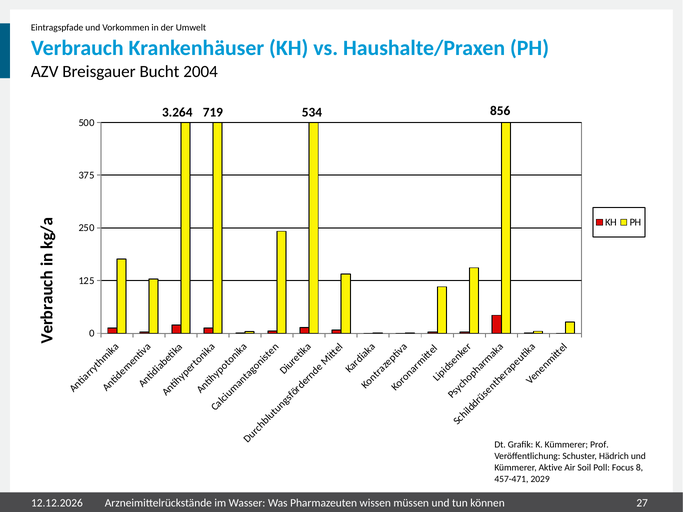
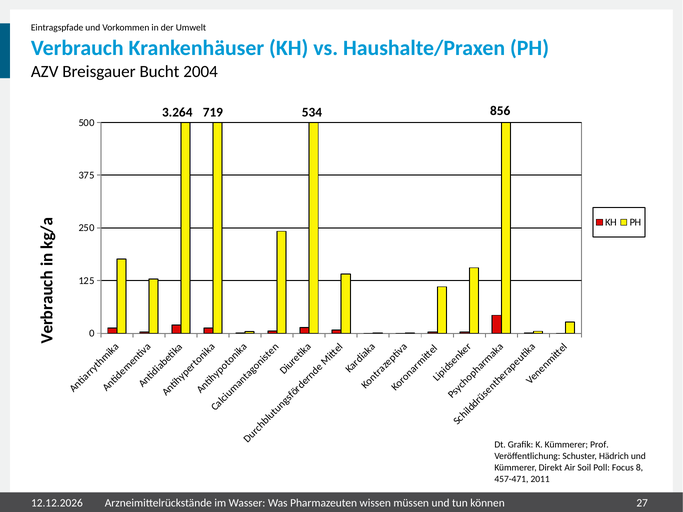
Aktive: Aktive -> Direkt (550, 468)
2029: 2029 -> 2011 (540, 479)
